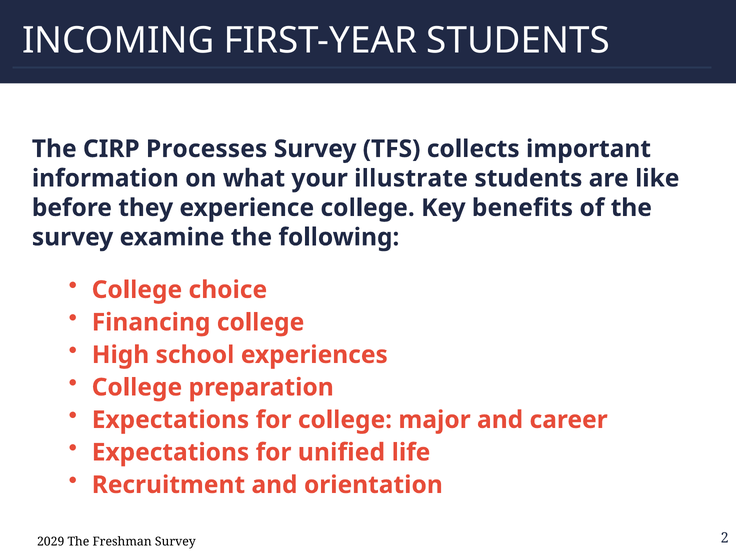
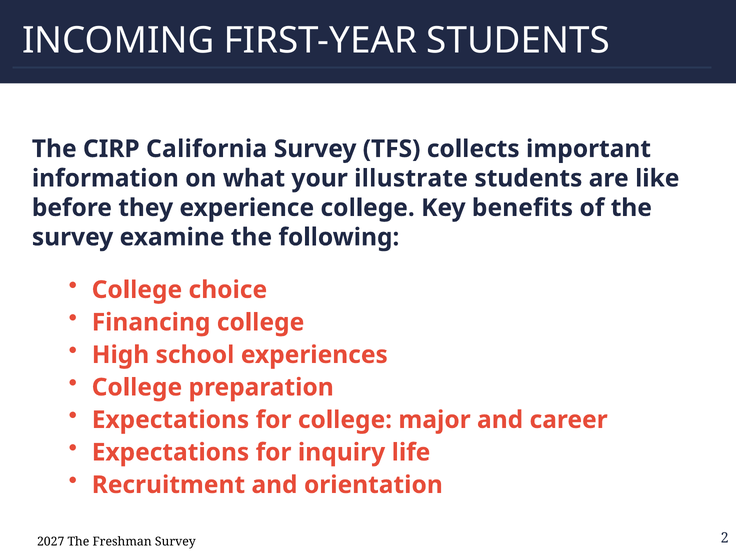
Processes: Processes -> California (207, 149)
unified: unified -> inquiry (342, 452)
2029: 2029 -> 2027 (51, 542)
